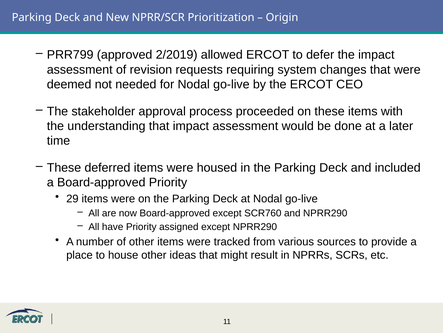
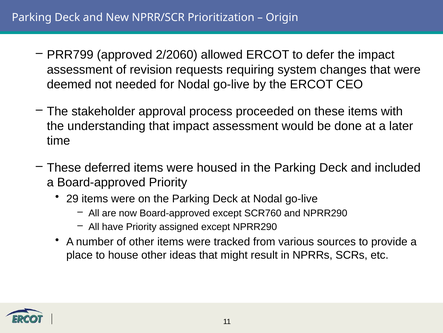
2/2019: 2/2019 -> 2/2060 (177, 55)
